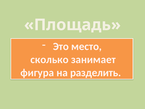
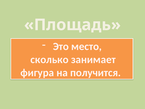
разделить: разделить -> получится (96, 72)
